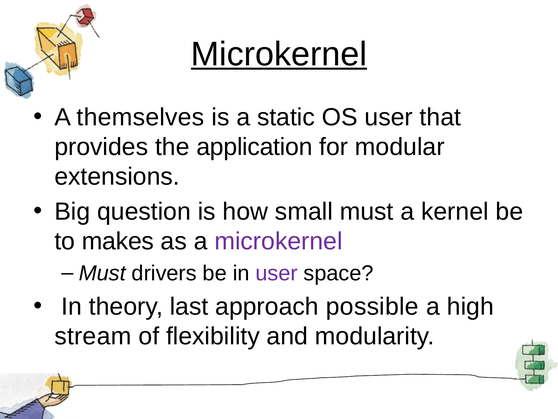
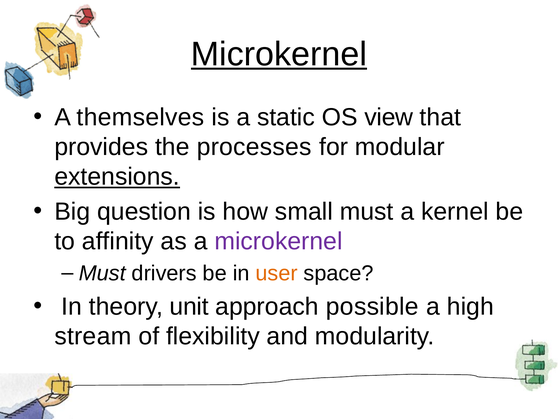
OS user: user -> view (389, 117)
application: application -> processes (254, 147)
extensions underline: none -> present (117, 177)
makes: makes -> affinity (118, 241)
user colour: purple -> orange (277, 273)
last: last -> unit (189, 306)
